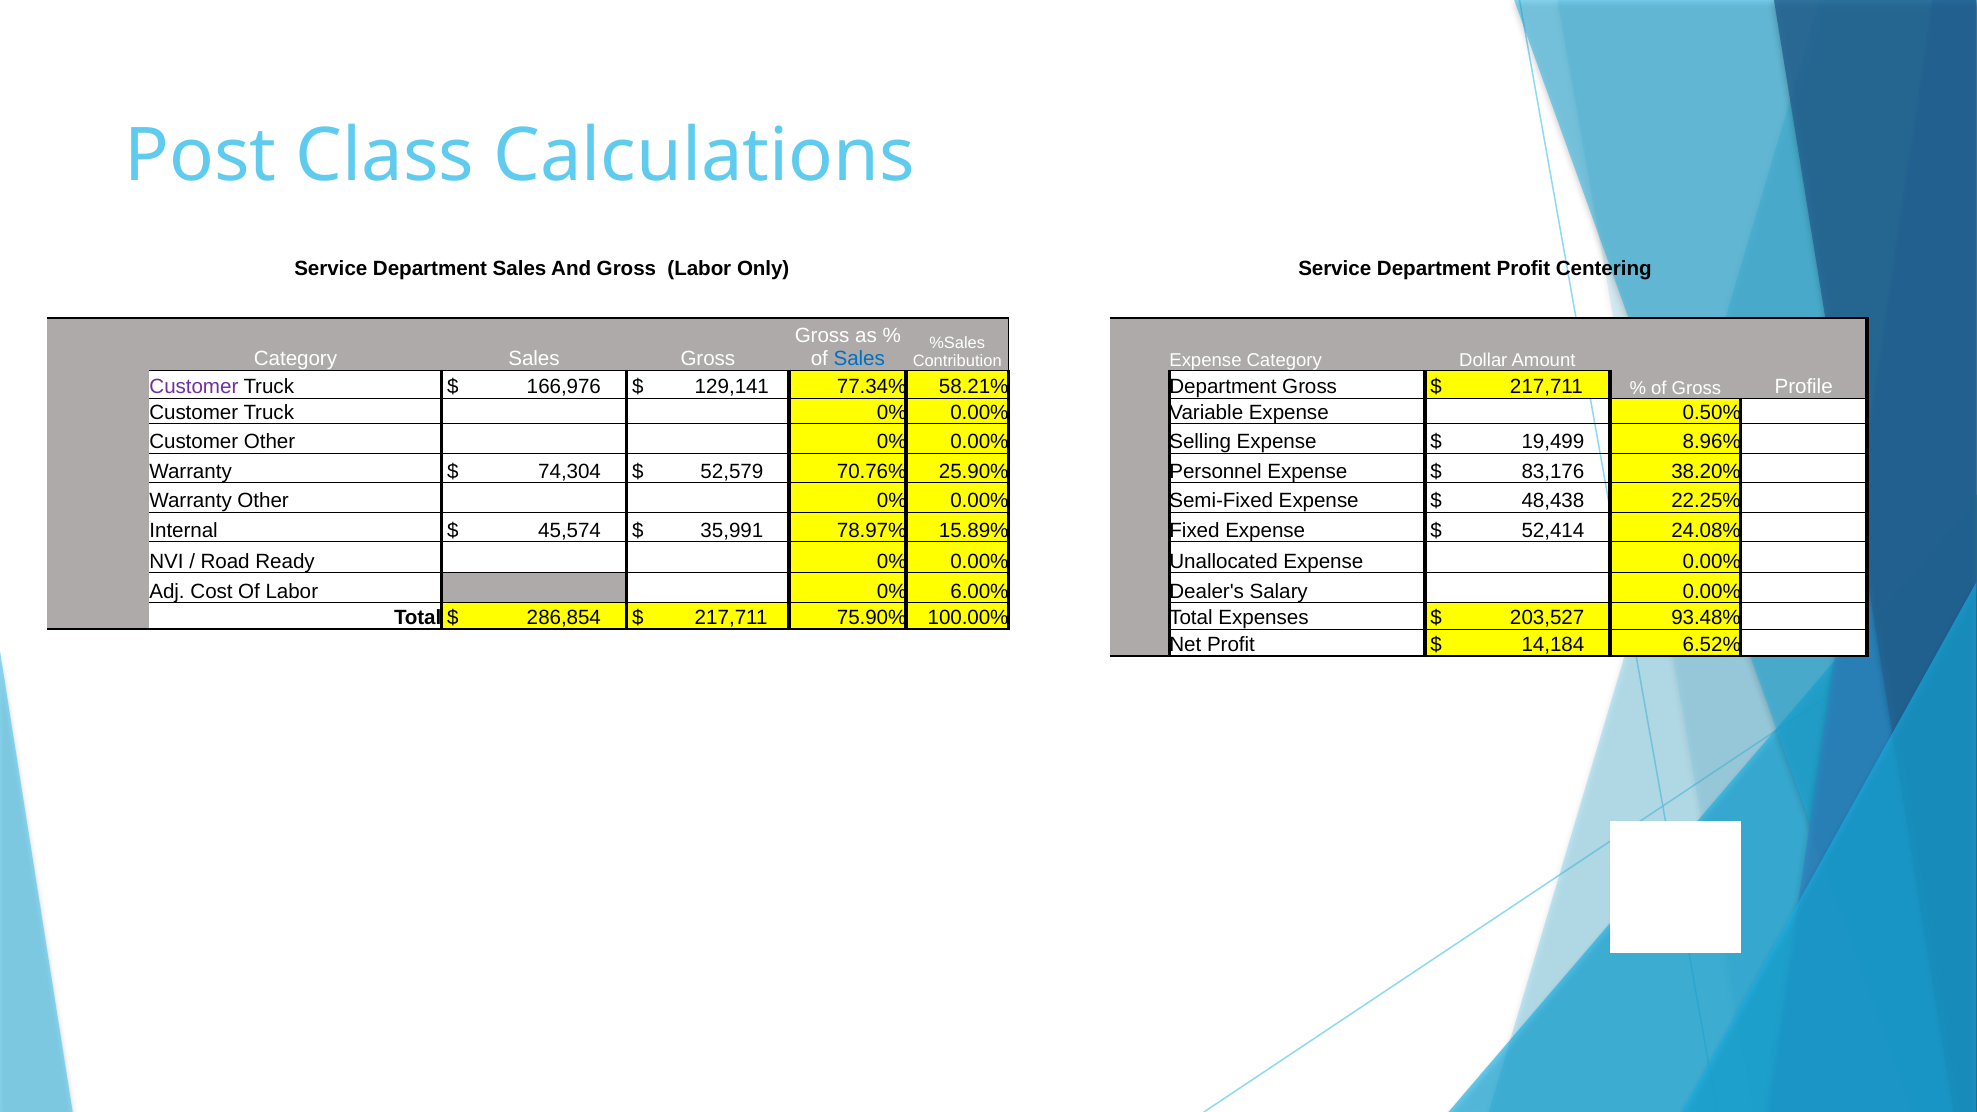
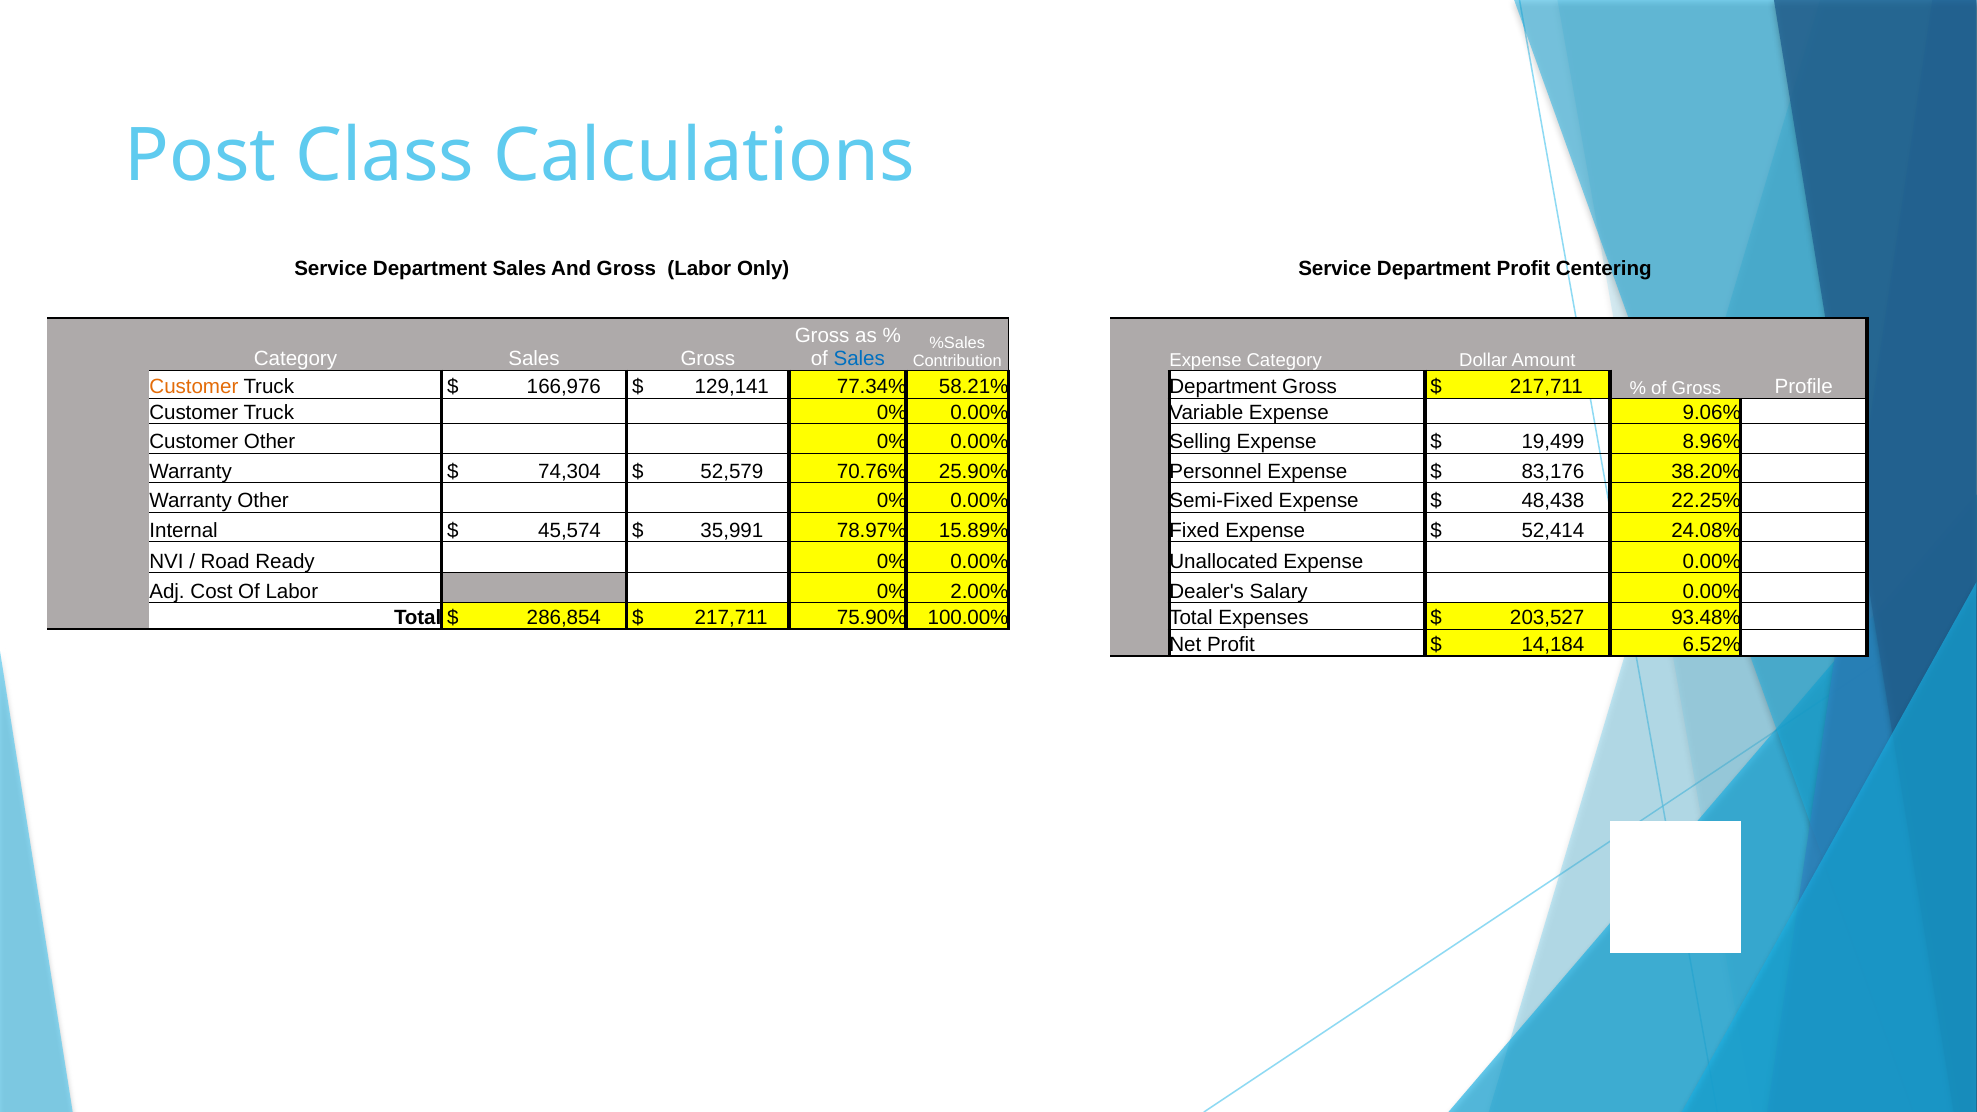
Customer colour: purple -> orange (194, 387)
0.50%: 0.50% -> 9.06% (1712, 412)
6.00%: 6.00% -> 2.00% (979, 591)
